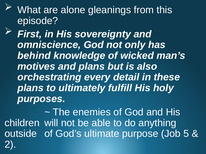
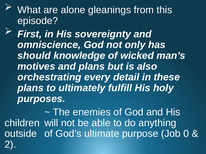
behind: behind -> should (34, 56)
5: 5 -> 0 (186, 134)
